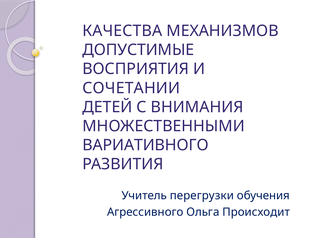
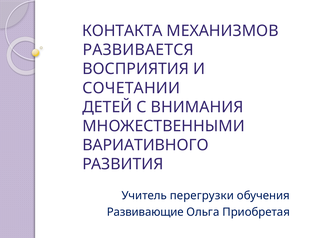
КАЧЕСТВА: КАЧЕСТВА -> КОНТАКТА (122, 31)
ДОПУСТИМЫЕ: ДОПУСТИМЫЕ -> РАЗВИВАЕТСЯ (138, 50)
Агрессивного: Агрессивного -> Развивающие (145, 212)
Происходит: Происходит -> Приобретая (256, 212)
